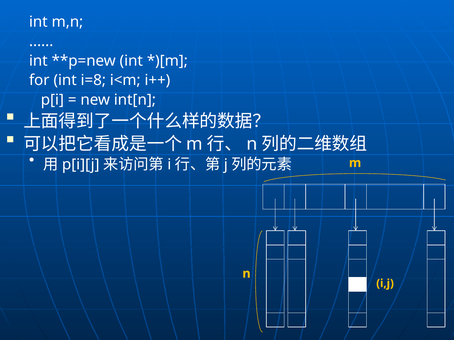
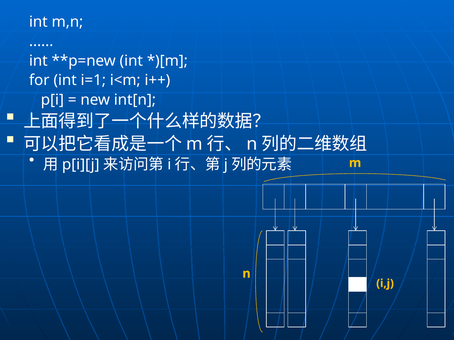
i=8: i=8 -> i=1 (93, 80)
